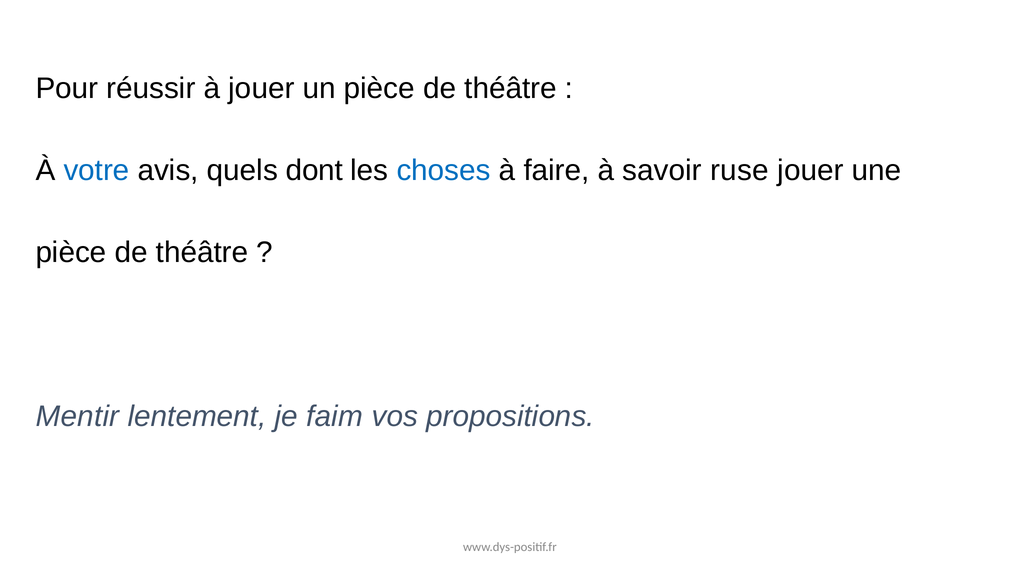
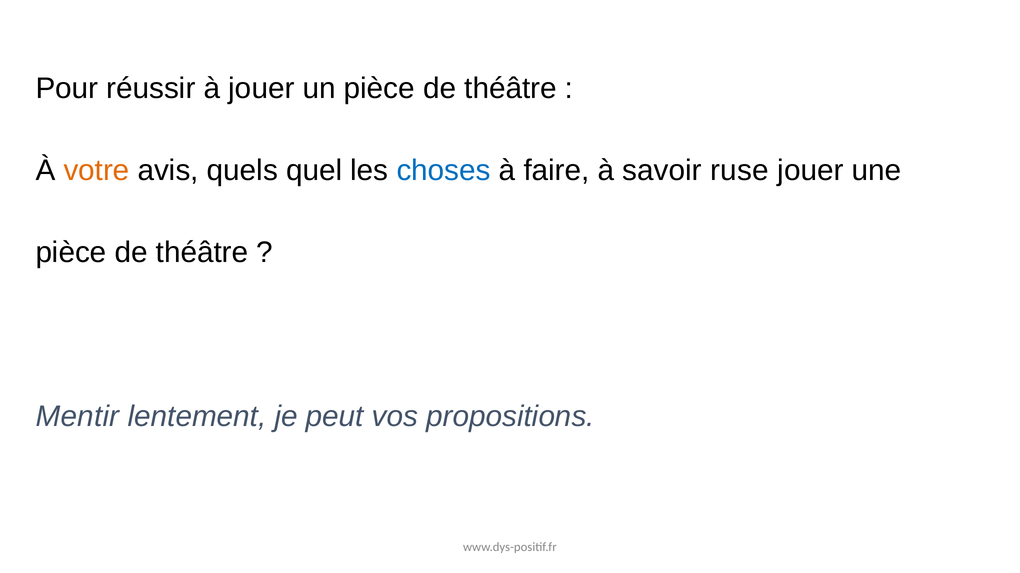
votre colour: blue -> orange (97, 171)
dont: dont -> quel (314, 171)
faim: faim -> peut (335, 417)
